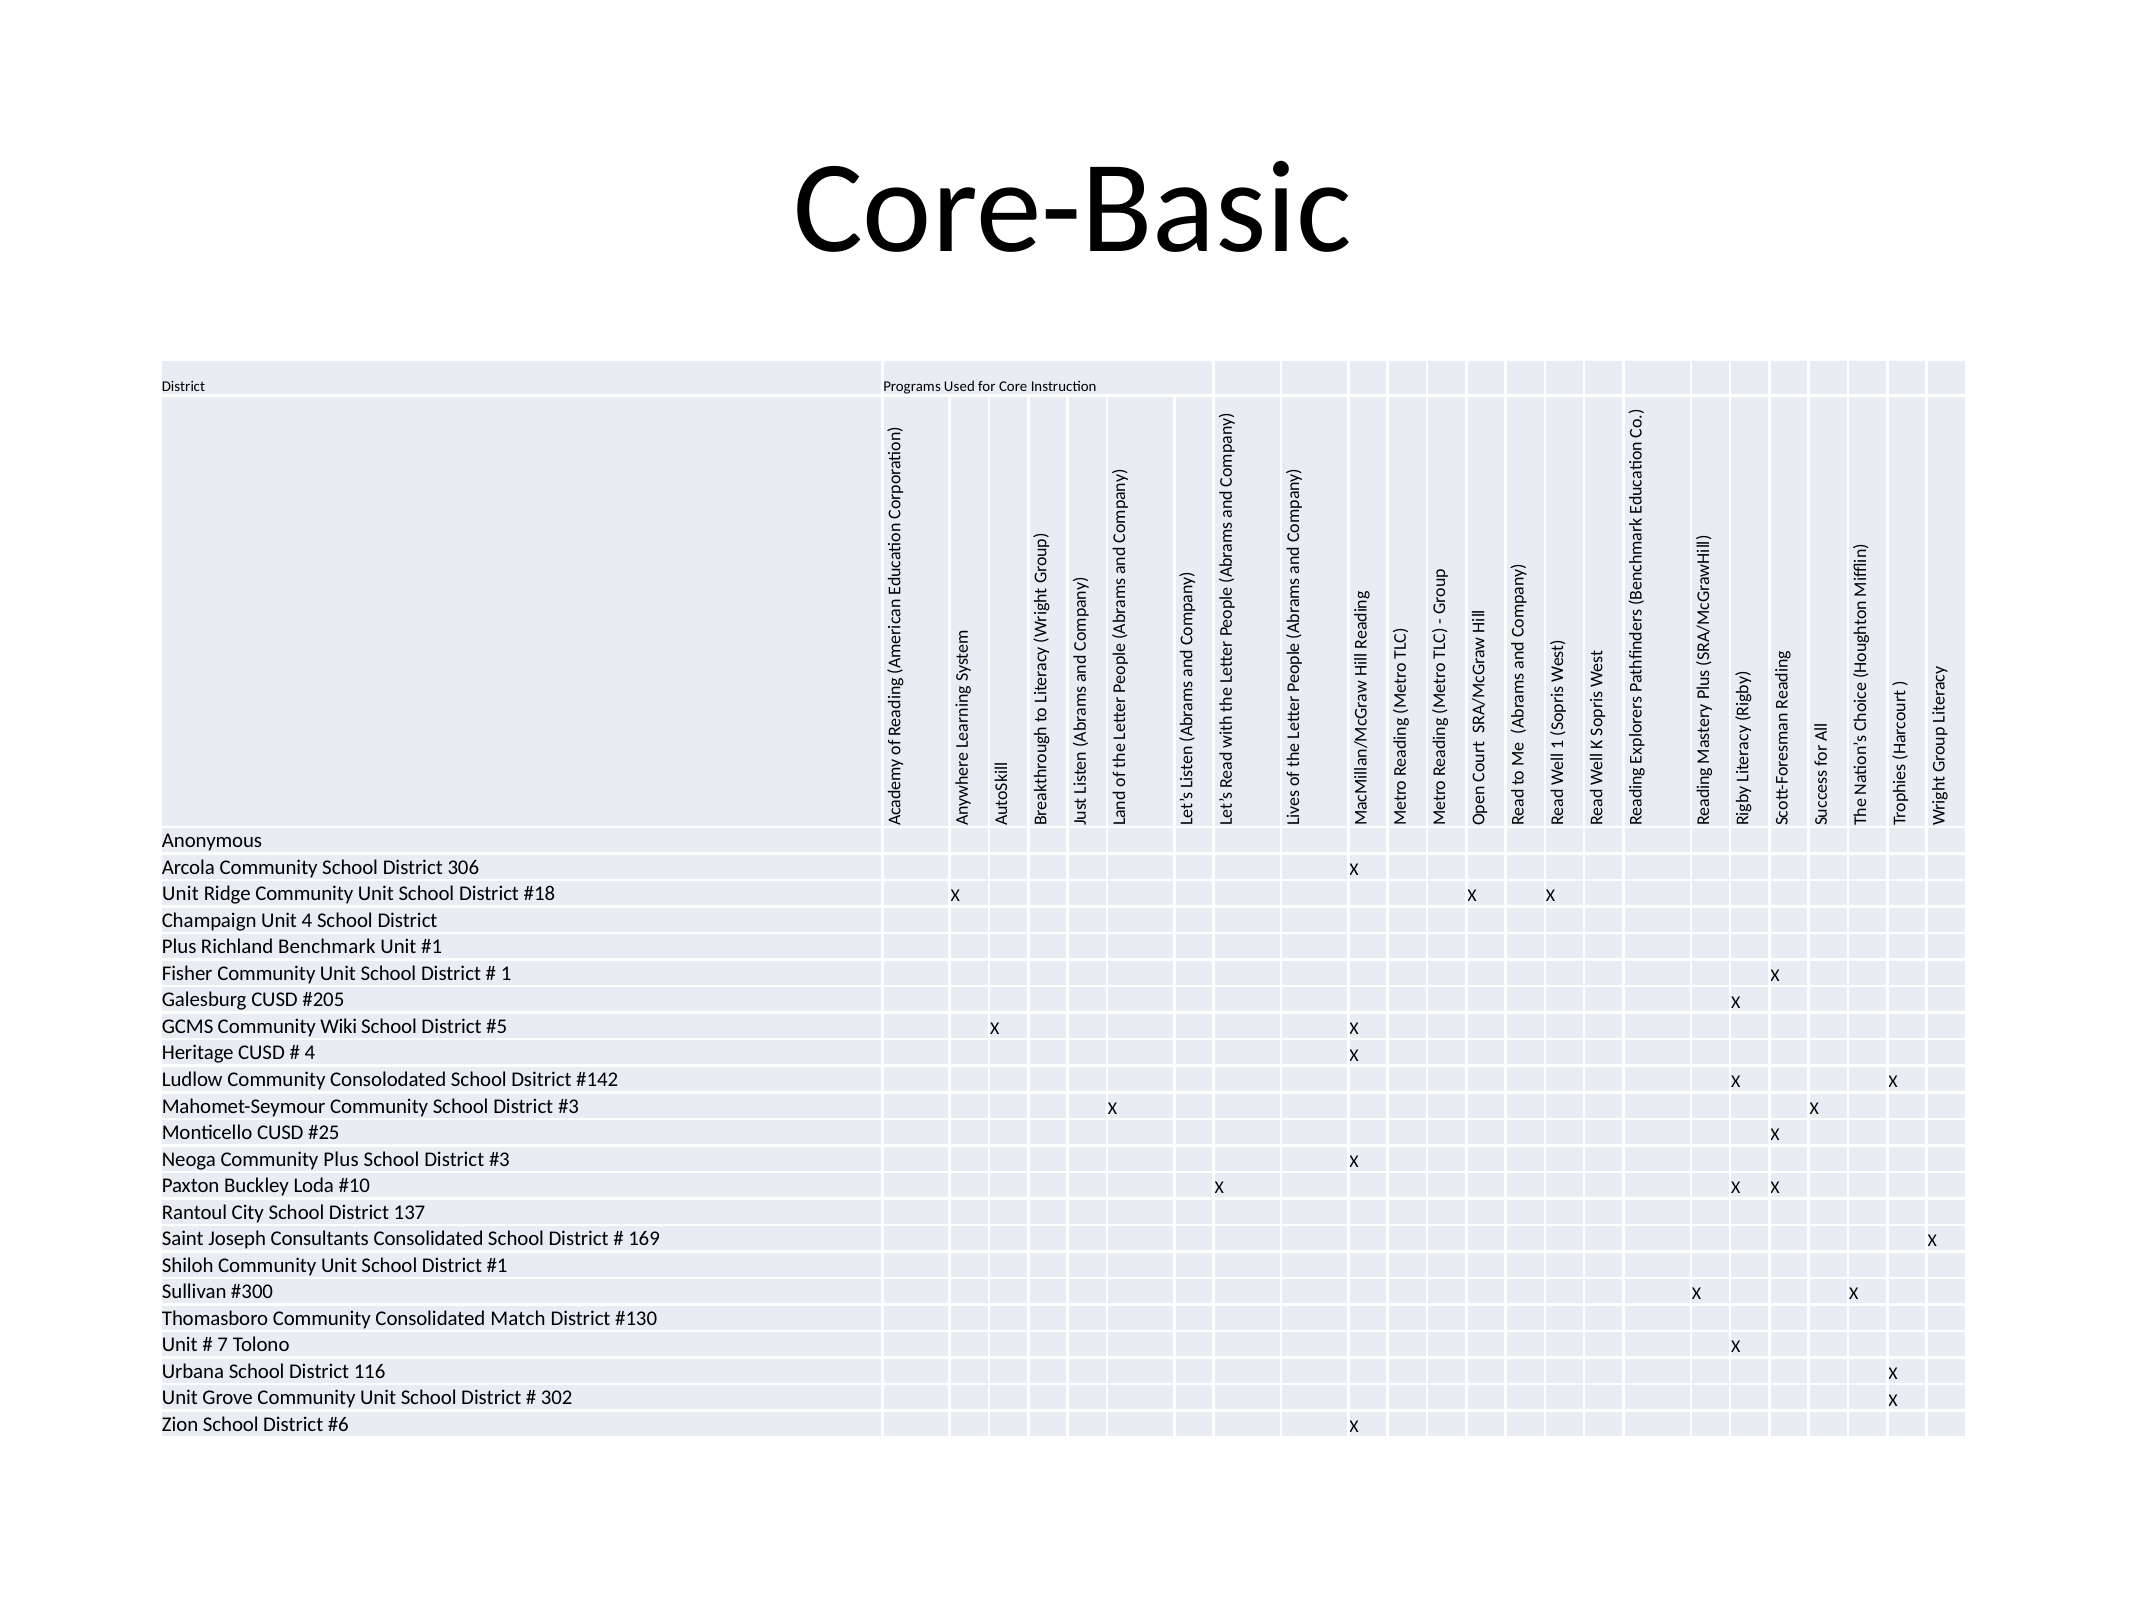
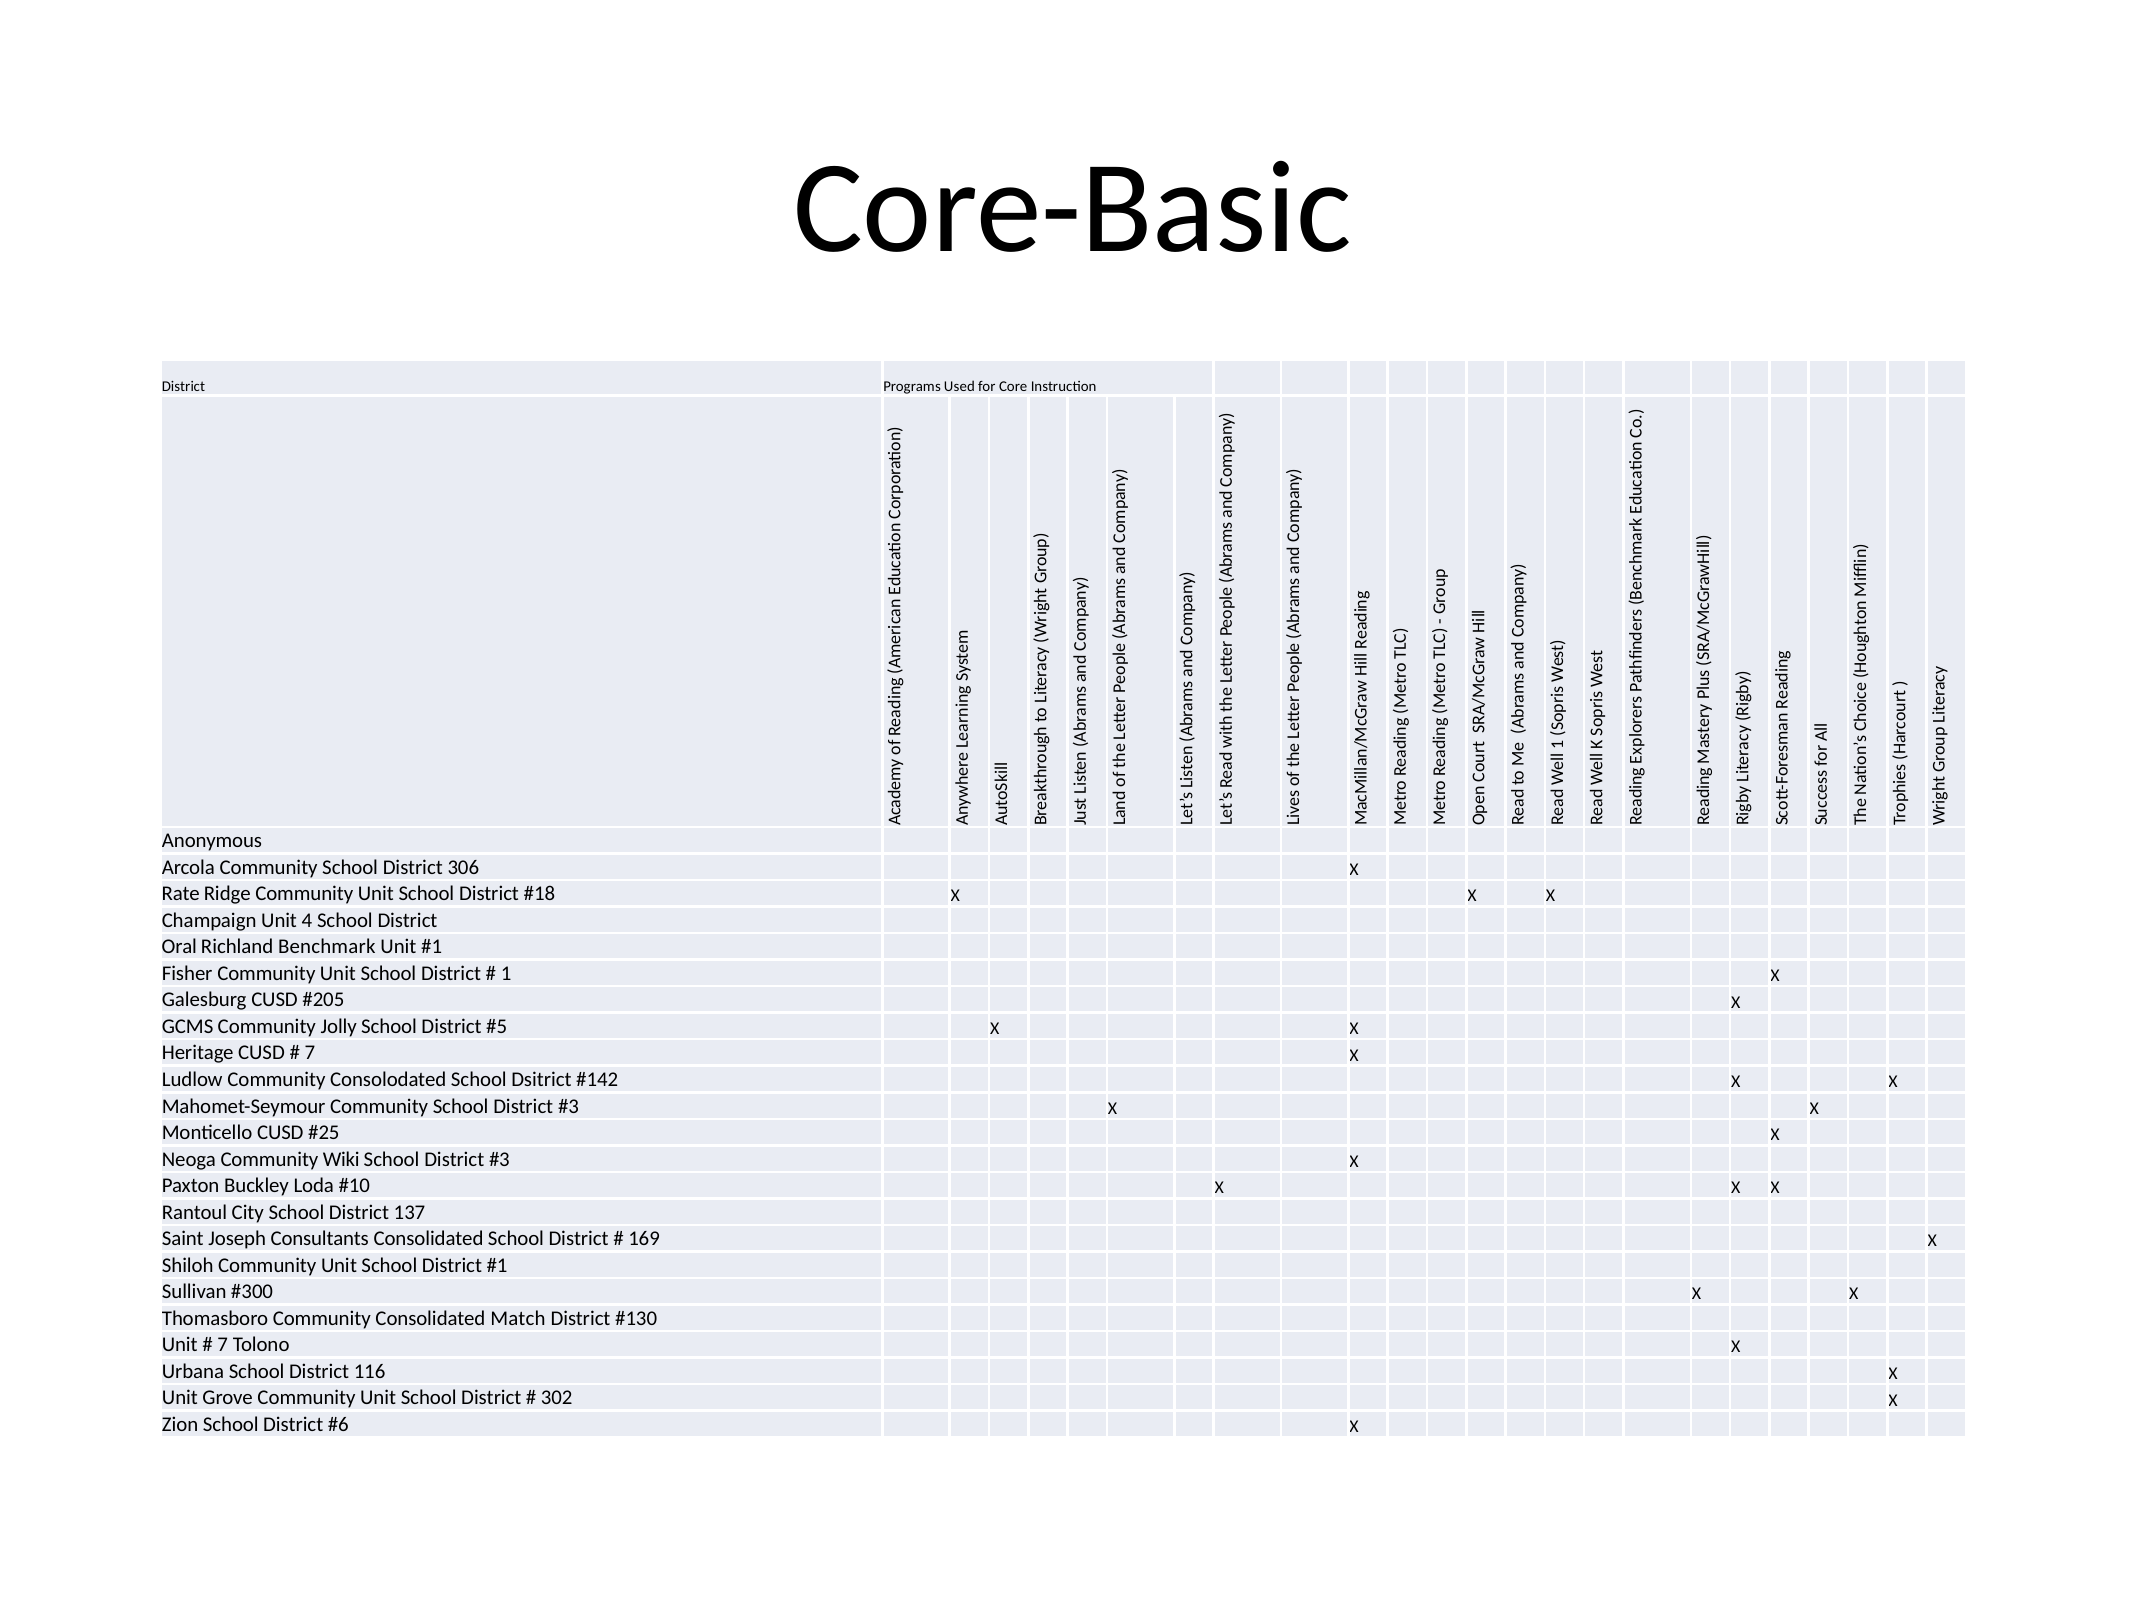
Unit: Unit -> Rate (181, 894)
Plus: Plus -> Oral (179, 947)
Wiki: Wiki -> Jolly (339, 1026)
4: 4 -> 7 (310, 1053)
Community Plus: Plus -> Wiki (341, 1159)
